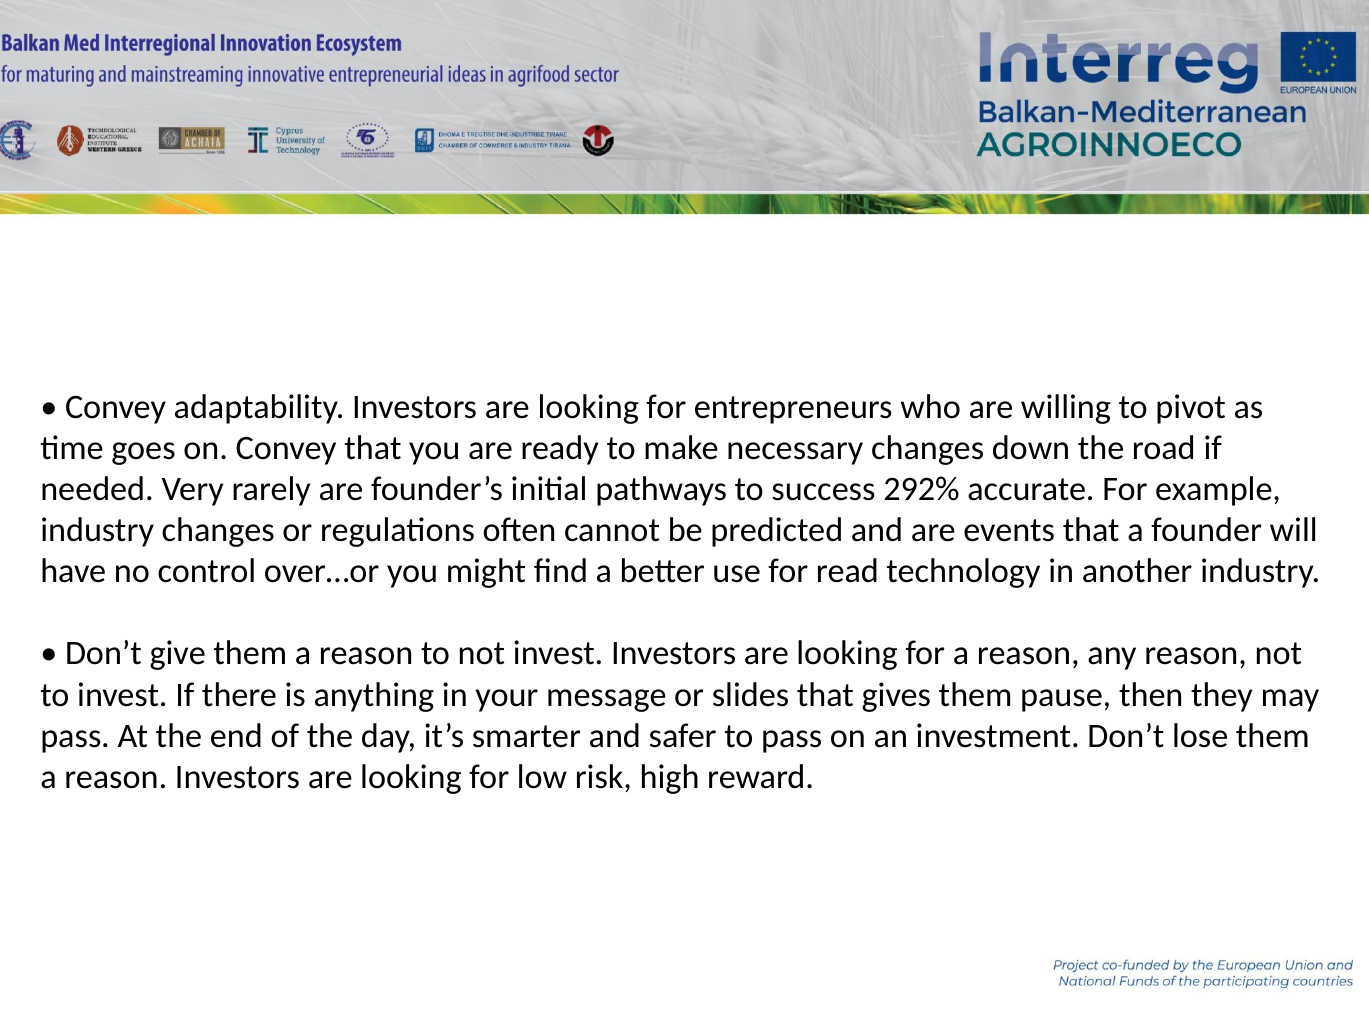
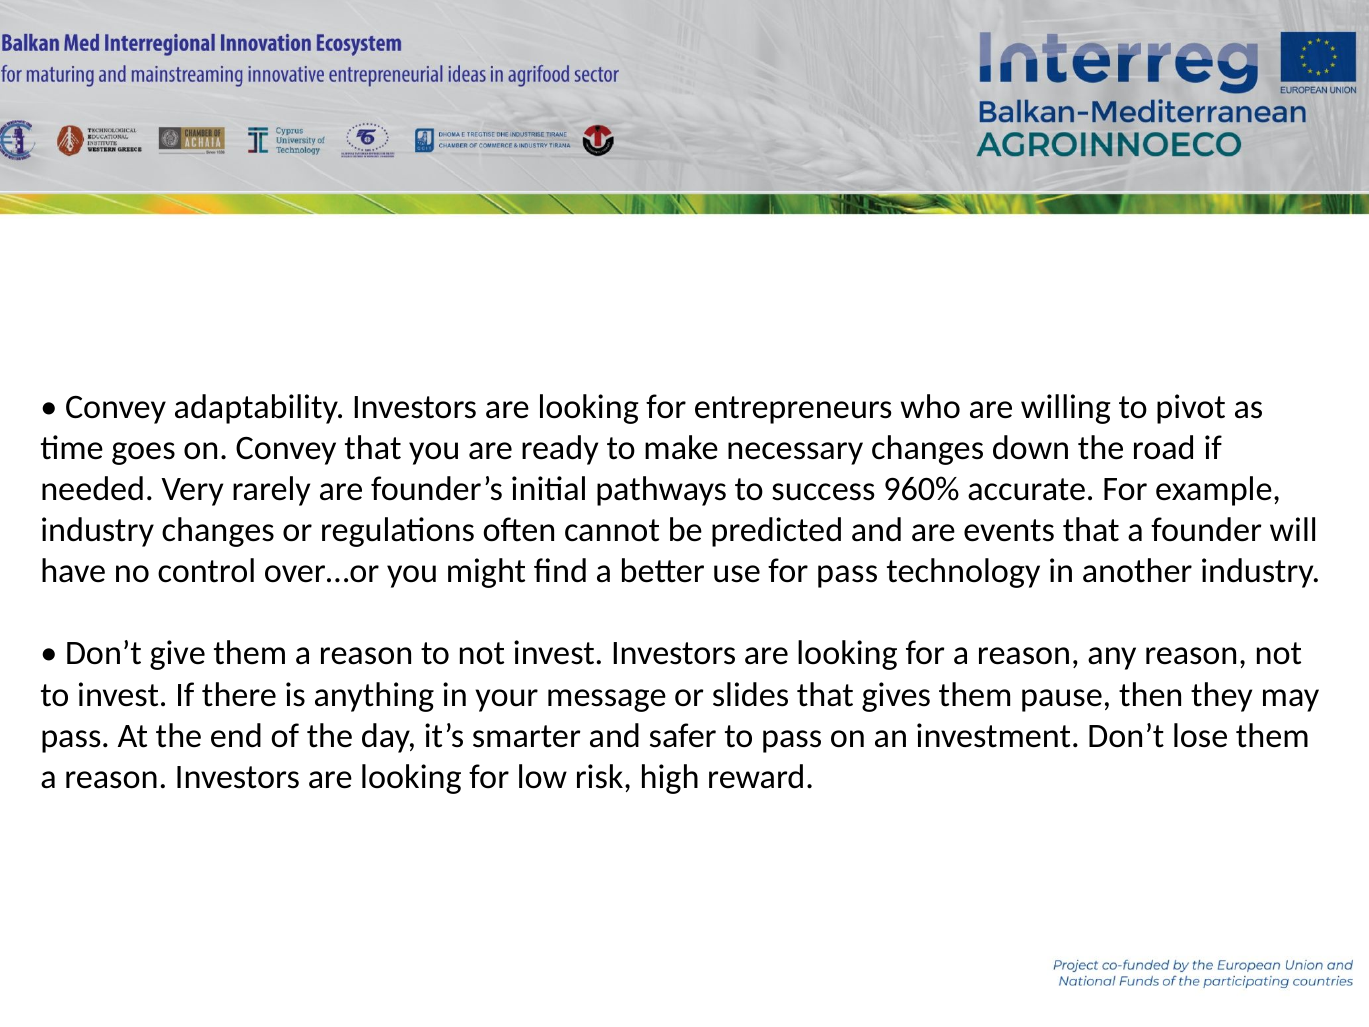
292%: 292% -> 960% (921, 489)
for read: read -> pass (847, 571)
